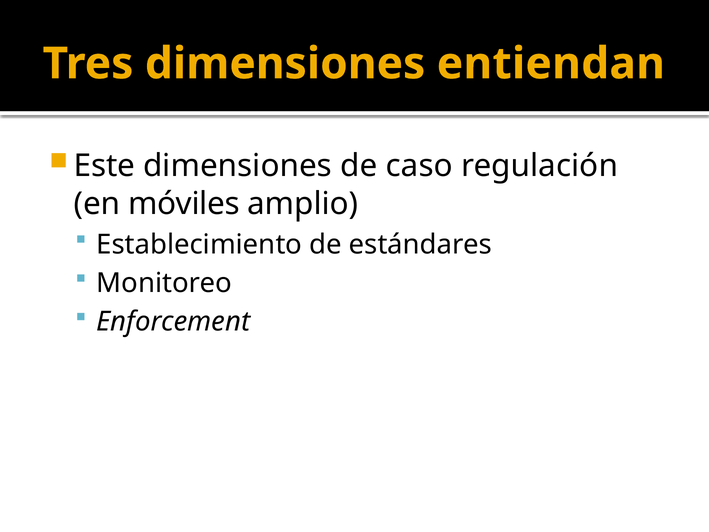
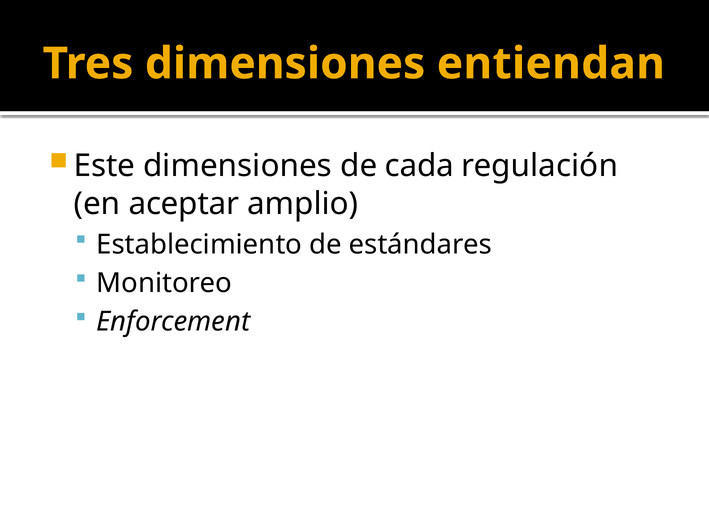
caso: caso -> cada (419, 166)
móviles: móviles -> aceptar (184, 204)
